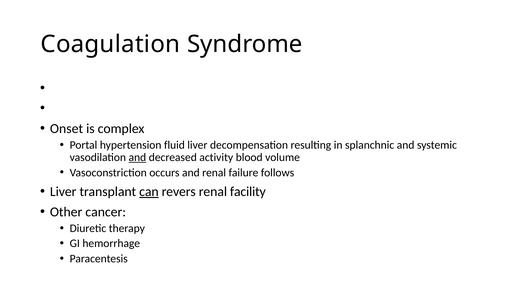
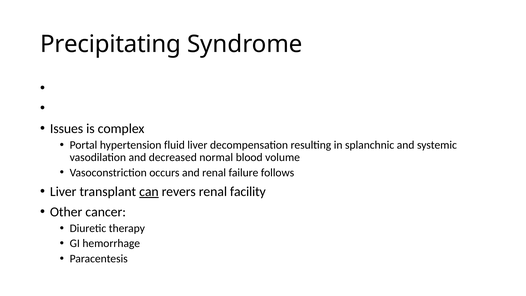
Coagulation: Coagulation -> Precipitating (111, 44)
Onset: Onset -> Issues (67, 129)
and underline: present -> none (137, 157)
activity: activity -> normal (216, 157)
